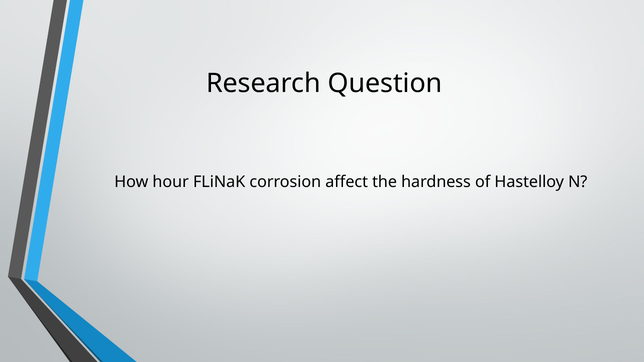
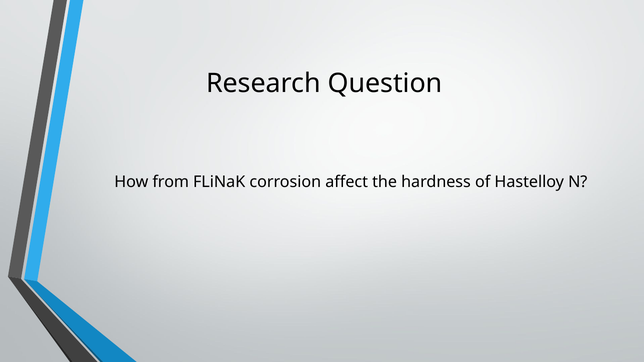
hour: hour -> from (171, 182)
